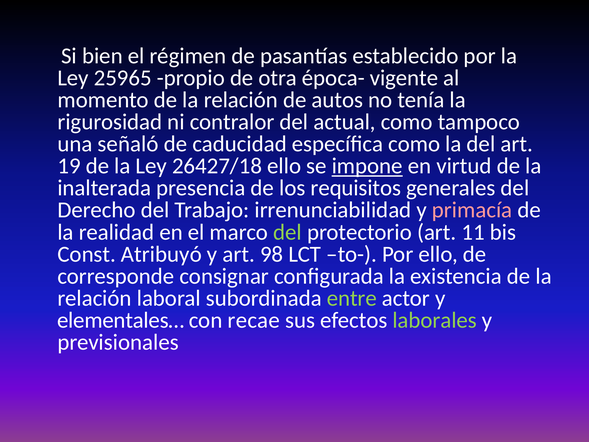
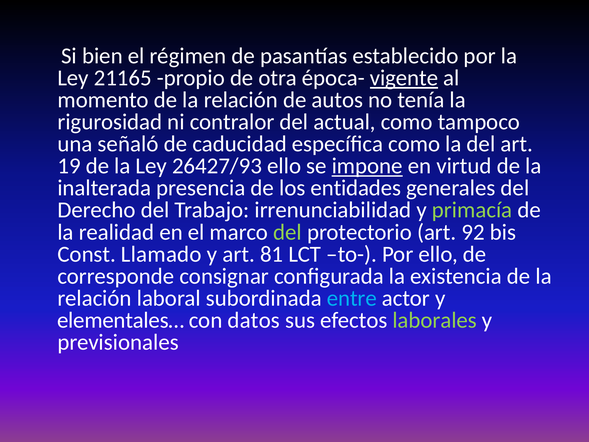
25965: 25965 -> 21165 (123, 78)
vigente underline: none -> present (404, 78)
26427/18: 26427/18 -> 26427/93 (217, 166)
requisitos: requisitos -> entidades (356, 188)
primacía colour: pink -> light green (472, 210)
11: 11 -> 92 (473, 232)
Atribuyó: Atribuyó -> Llamado (161, 254)
98: 98 -> 81 (272, 254)
entre colour: light green -> light blue (352, 298)
recae: recae -> datos (254, 320)
